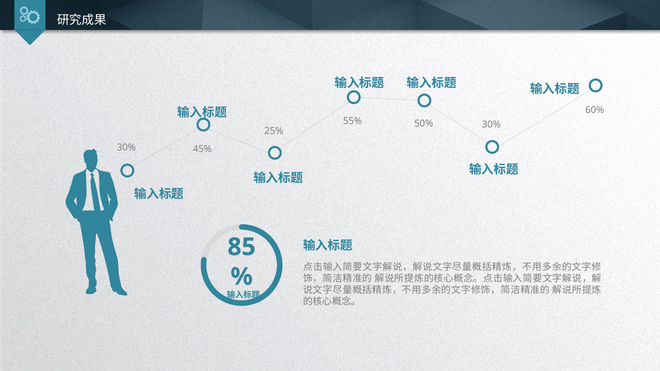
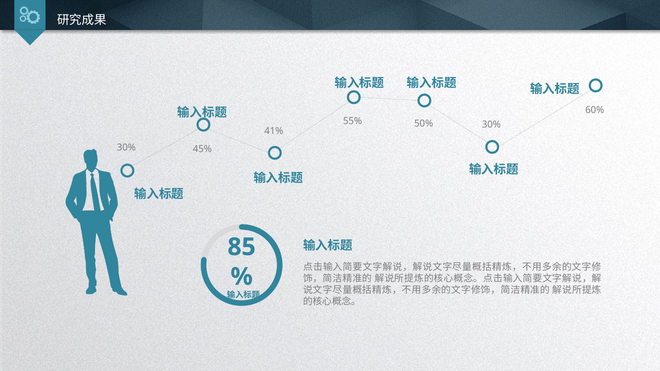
25%: 25% -> 41% (274, 131)
